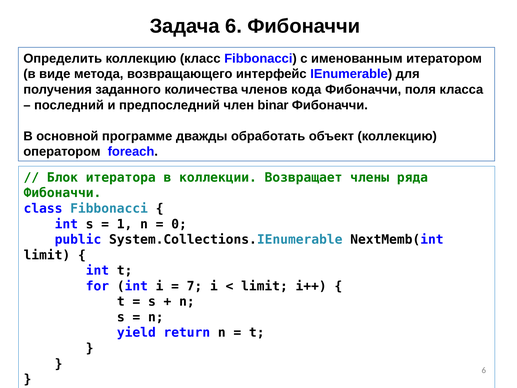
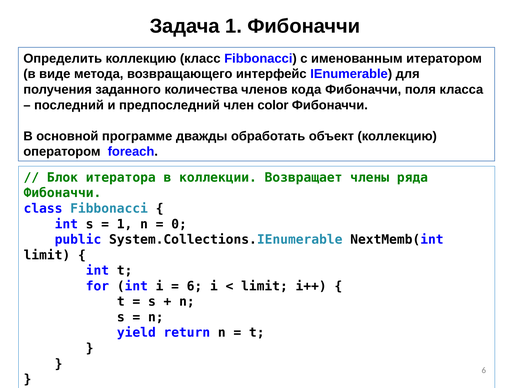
Задача 6: 6 -> 1 (234, 26)
binar: binar -> color (273, 105)
7: 7 -> 6 (194, 286)
